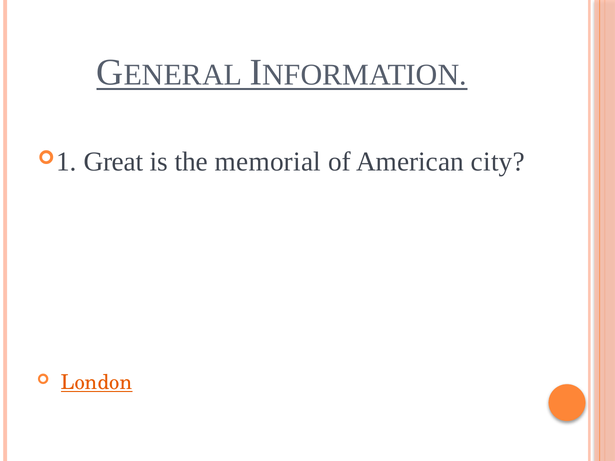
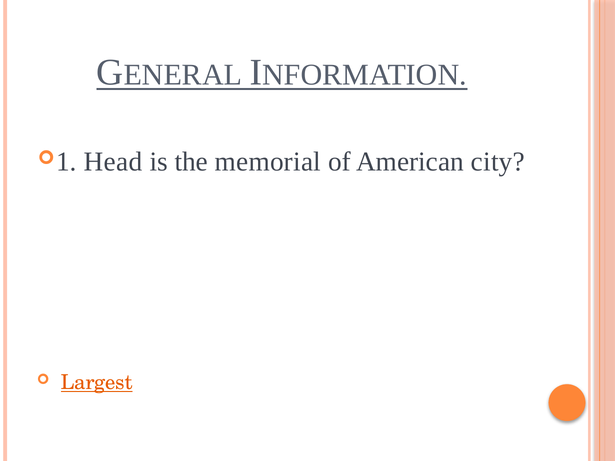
Great: Great -> Head (113, 162)
London: London -> Largest (97, 383)
